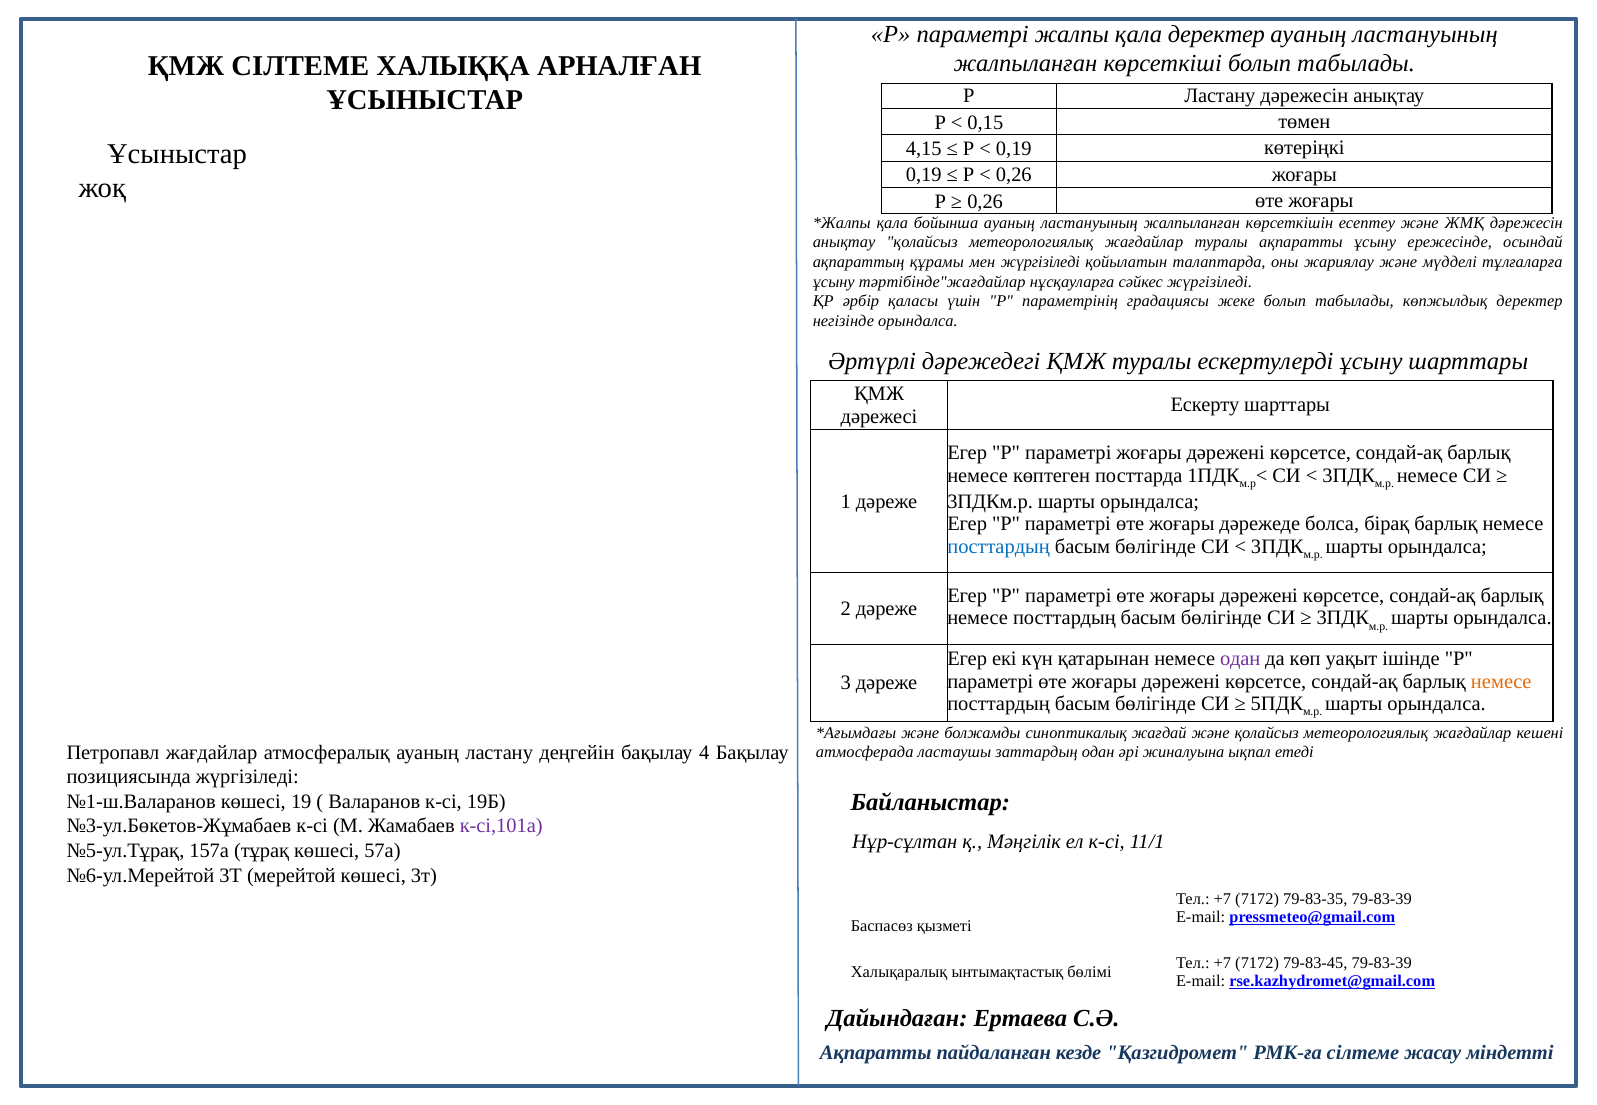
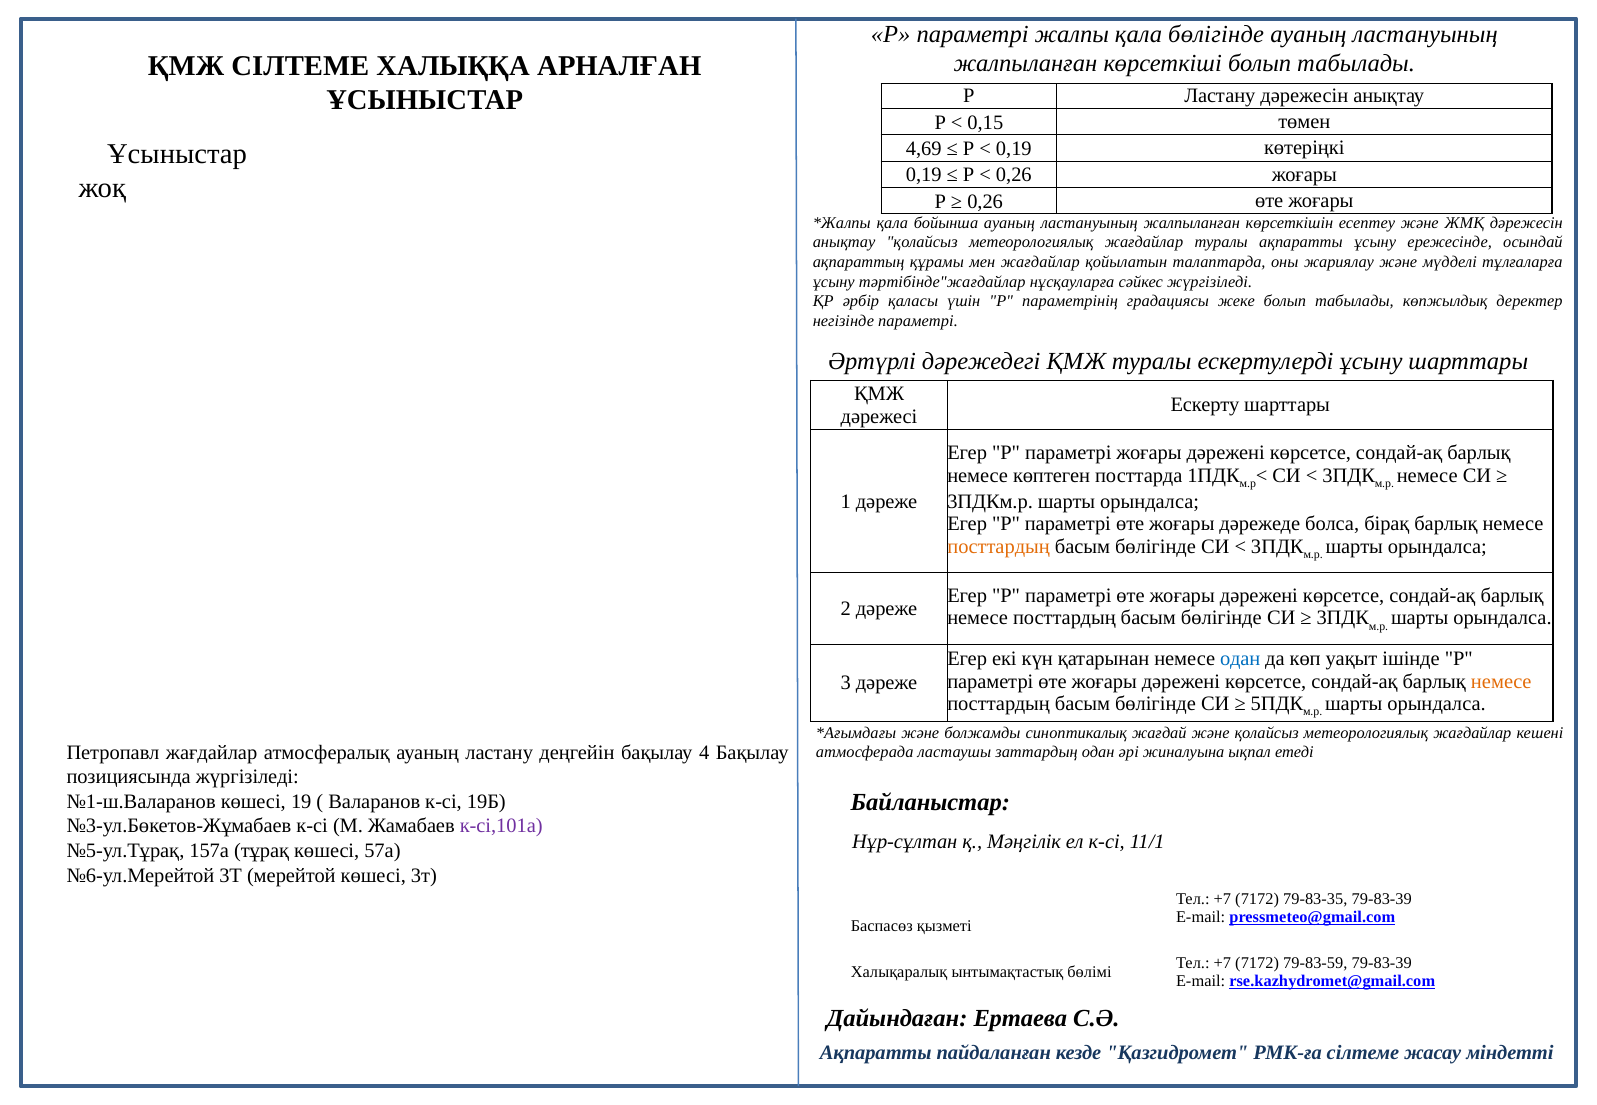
қала деректер: деректер -> бөлігінде (1216, 34)
4,15: 4,15 -> 4,69 (924, 149)
мен жүргізіледі: жүргізіледі -> жағдайлар (1040, 262)
негізінде орындалса: орындалса -> параметрі (918, 321)
посттардың colour: blue -> orange (999, 547)
одан colour: purple -> blue (1240, 659)
79-83-45: 79-83-45 -> 79-83-59 (1315, 963)
